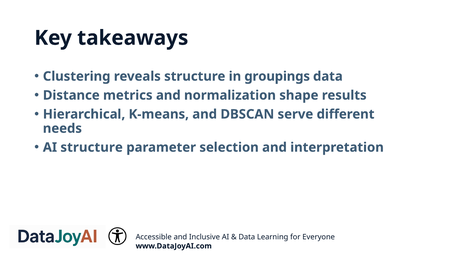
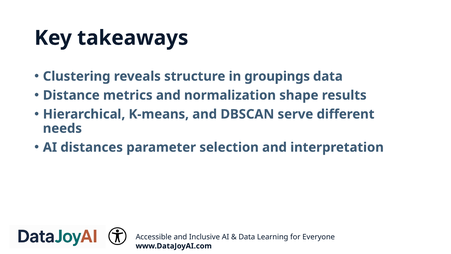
AI structure: structure -> distances (92, 147)
